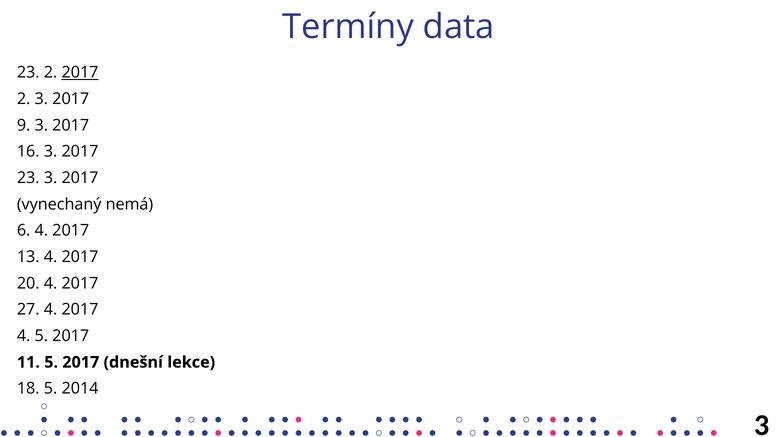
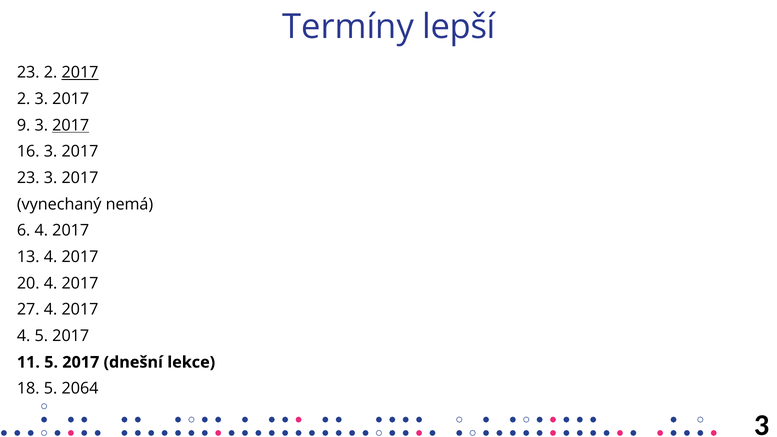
data: data -> lepší (459, 27)
2017 underline: none -> present (71, 125)
2014: 2014 -> 2064 (80, 389)
